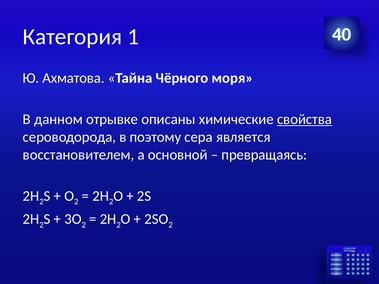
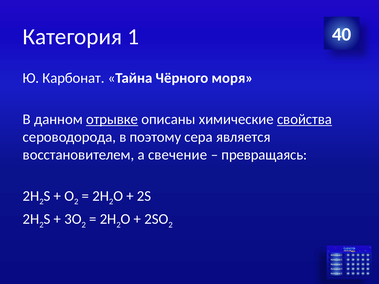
Ахматова: Ахматова -> Карбонат (73, 78)
отрывке underline: none -> present (112, 119)
основной: основной -> свечение (178, 155)
